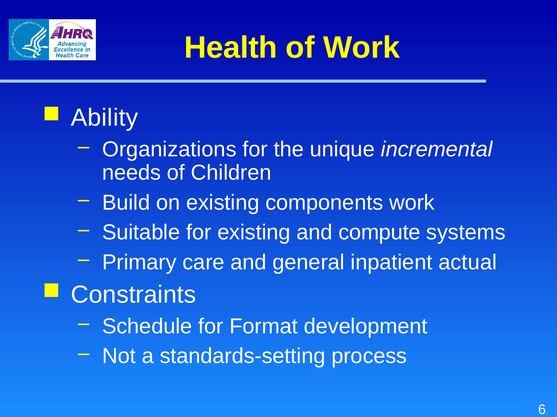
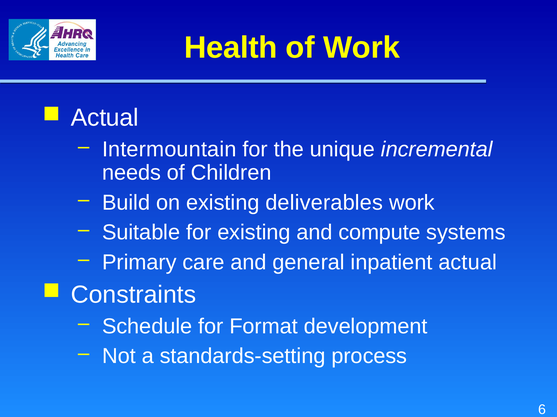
Ability: Ability -> Actual (105, 118)
Organizations: Organizations -> Intermountain (169, 150)
components: components -> deliverables (324, 203)
